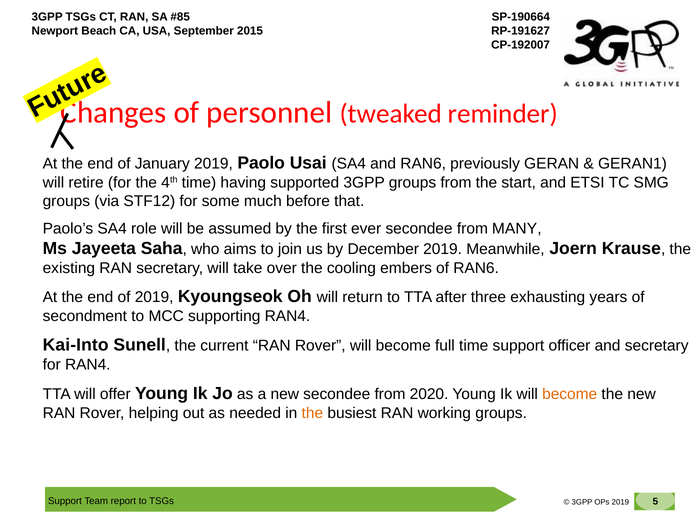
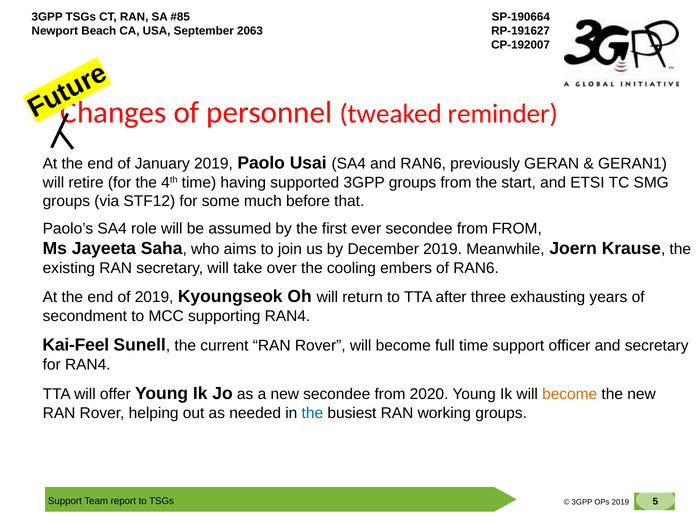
2015: 2015 -> 2063 (250, 31)
from MANY: MANY -> FROM (517, 229)
Kai-Into: Kai-Into -> Kai-Feel (76, 345)
the colour: orange -> blue (312, 413)
